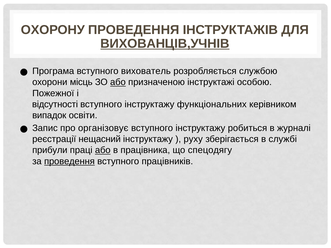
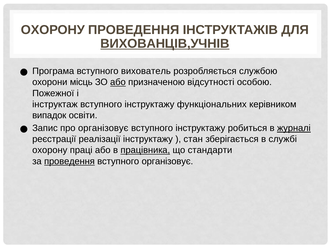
інструктажі: інструктажі -> відсутності (211, 82)
відсутності: відсутності -> інструктаж (55, 104)
журналі underline: none -> present (294, 128)
нещасний: нещасний -> реалізації (100, 139)
руху: руху -> стан (193, 139)
прибули: прибули -> охорону (50, 150)
або underline: present -> none (103, 150)
працівника underline: none -> present (145, 150)
спецодягу: спецодягу -> стандарти (210, 150)
вступного працівників: працівників -> організовує (167, 161)
